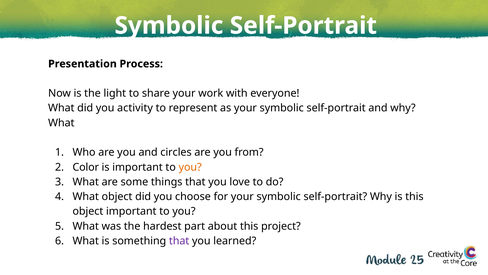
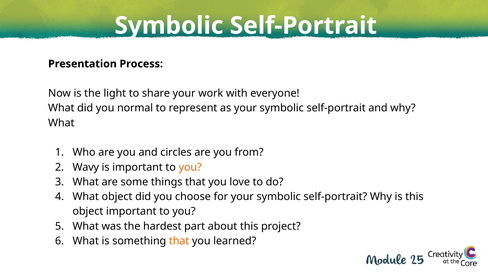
activity: activity -> normal (135, 108)
Color: Color -> Wavy (86, 167)
that colour: purple -> orange (179, 240)
